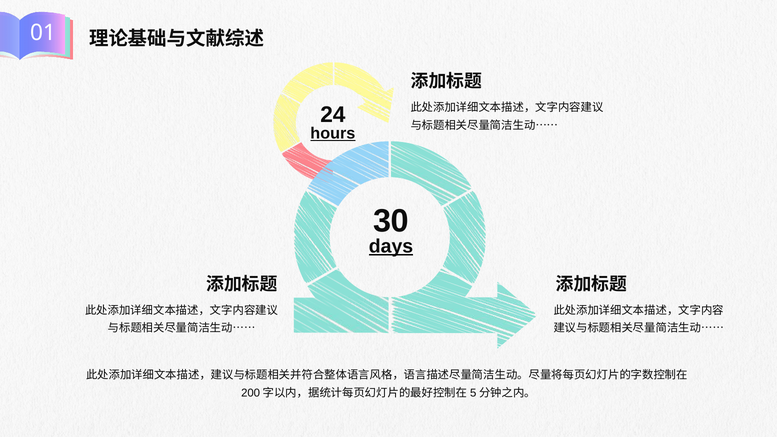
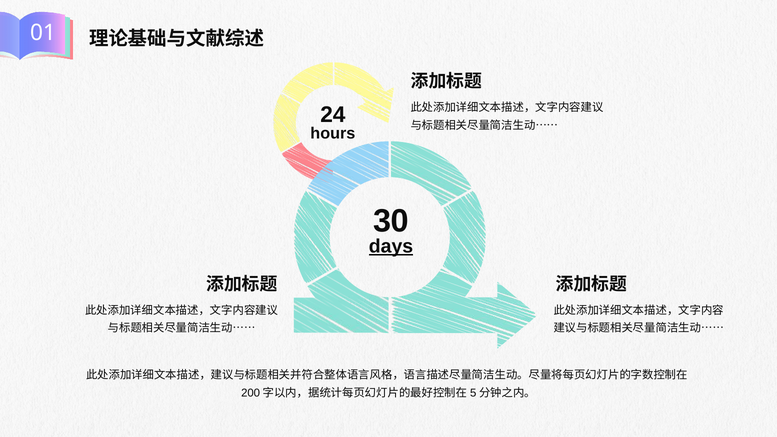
hours underline: present -> none (333, 134)
